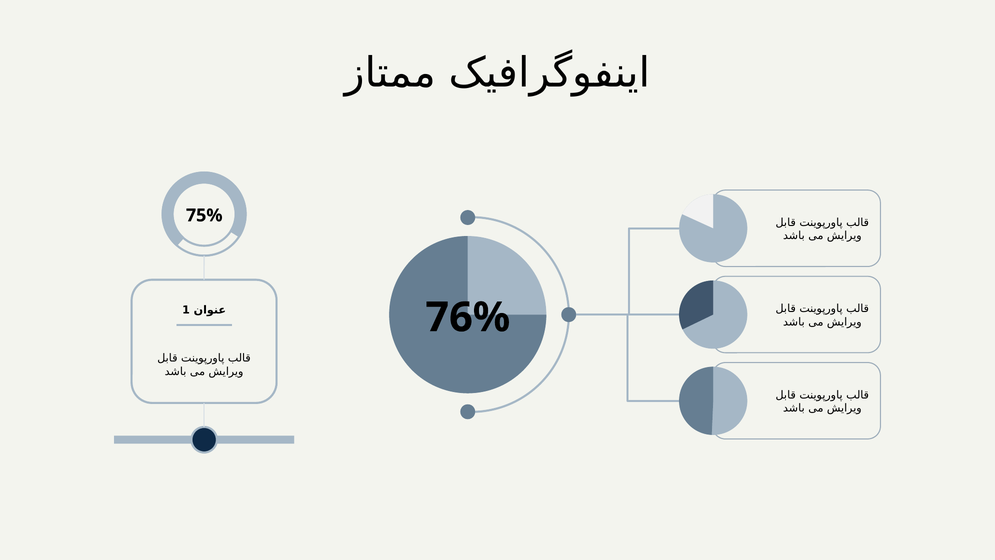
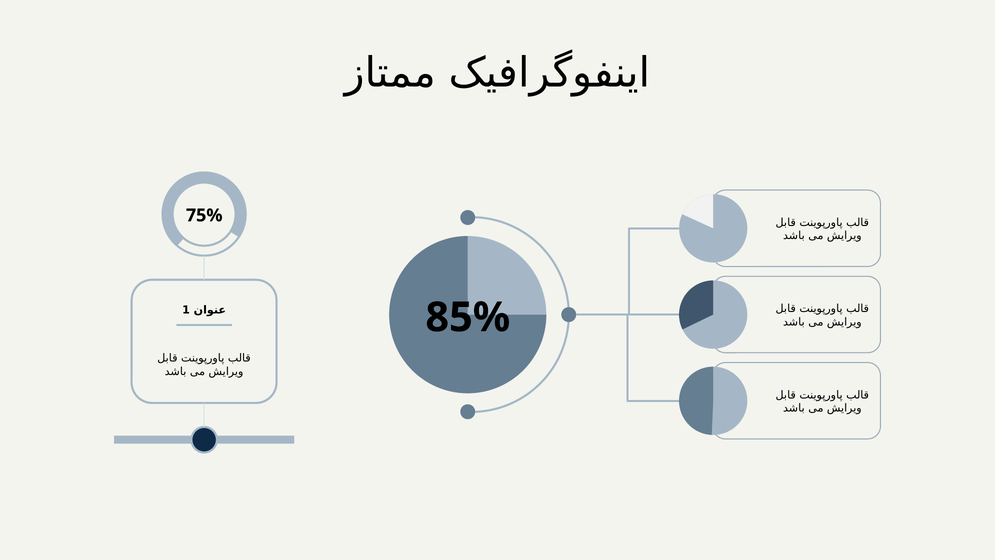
76%: 76% -> 85% (468, 317)
